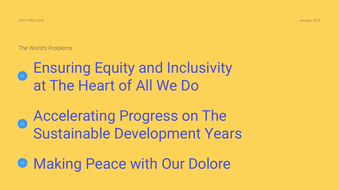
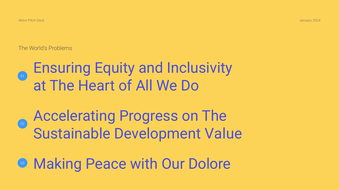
Years: Years -> Value (223, 134)
